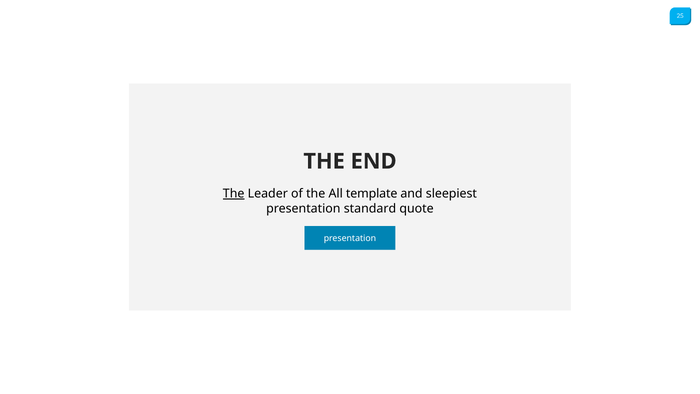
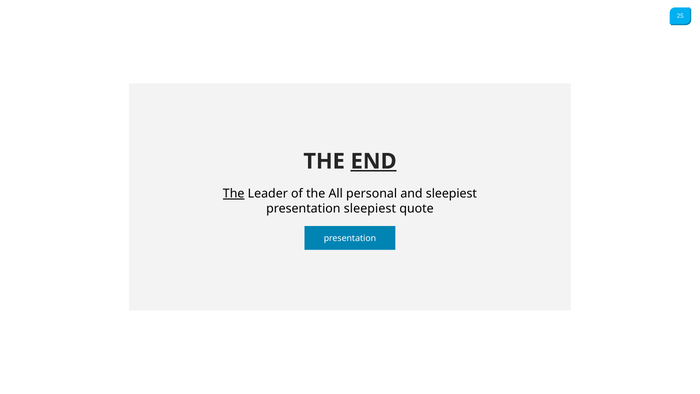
END underline: none -> present (374, 161)
template: template -> personal (372, 194)
presentation standard: standard -> sleepiest (370, 208)
